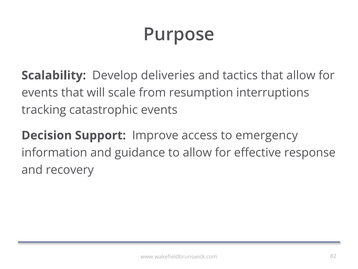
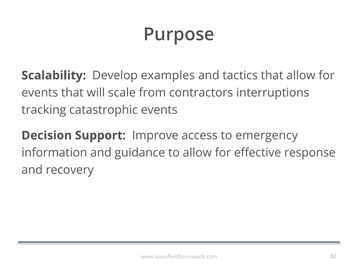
deliveries: deliveries -> examples (168, 75)
resumption: resumption -> contractors (201, 92)
